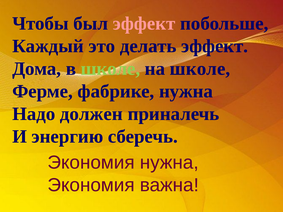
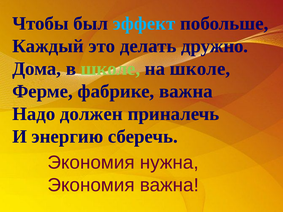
эффект colour: pink -> light blue (144, 23)
делать эффект: эффект -> дружно (215, 46)
фабрике нужна: нужна -> важна (186, 91)
